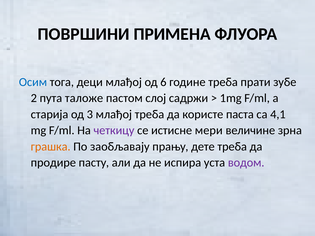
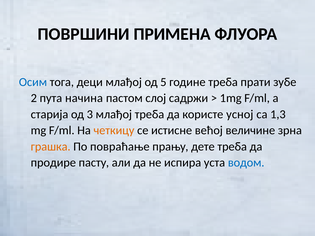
6: 6 -> 5 (163, 82)
таложе: таложе -> начина (84, 98)
паста: паста -> усној (240, 114)
4,1: 4,1 -> 1,3 (278, 114)
четкицу colour: purple -> orange (114, 131)
мери: мери -> већој (209, 131)
заобљавају: заобљавају -> повраћање (120, 147)
водом colour: purple -> blue (246, 163)
